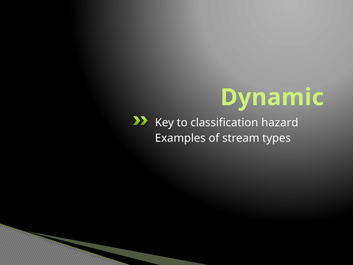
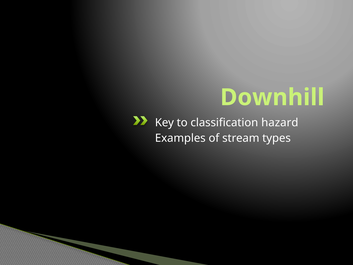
Dynamic: Dynamic -> Downhill (272, 97)
